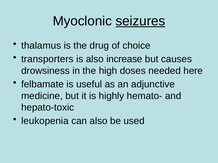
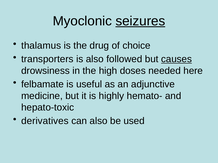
increase: increase -> followed (124, 59)
causes underline: none -> present (176, 59)
leukopenia: leukopenia -> derivatives (45, 121)
